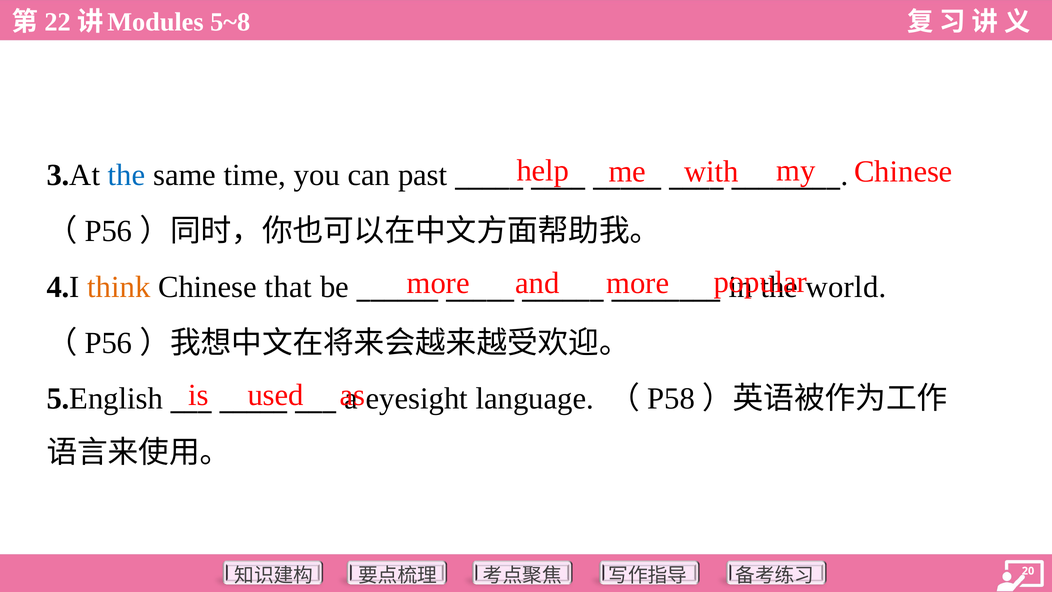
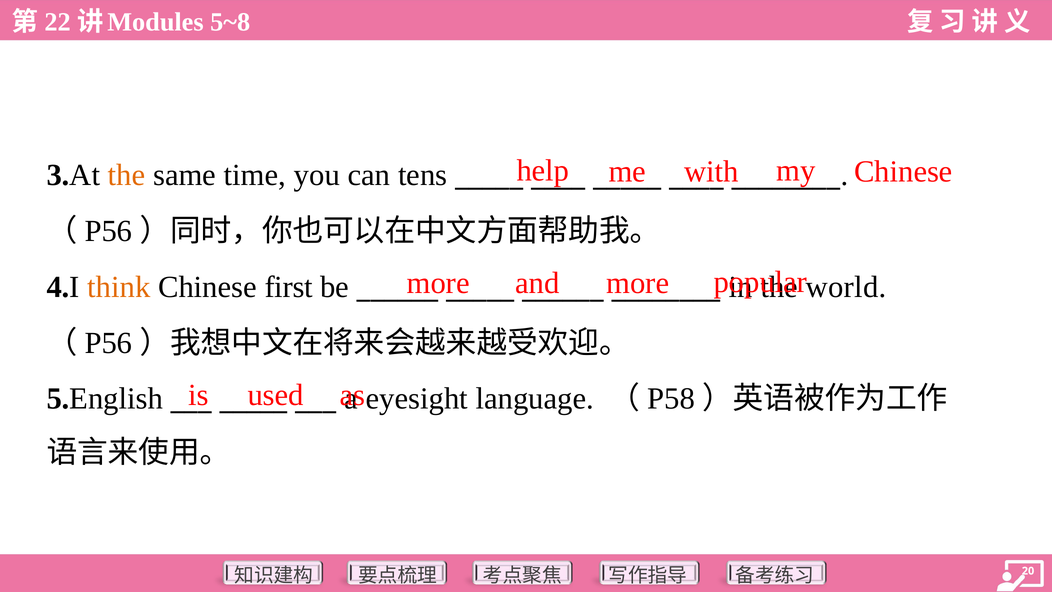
the colour: blue -> orange (127, 175)
past: past -> tens (423, 175)
that: that -> first (289, 287)
